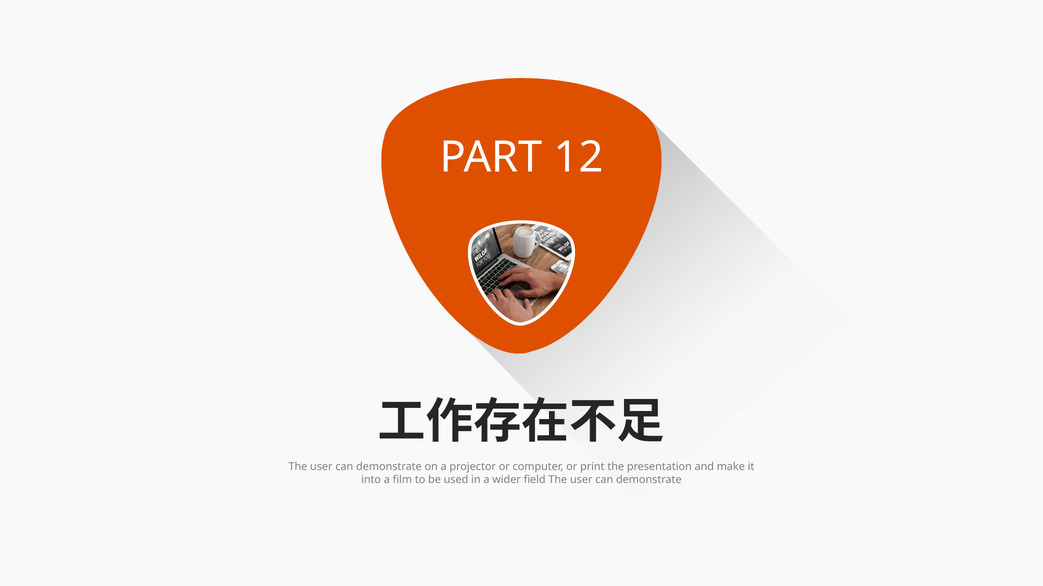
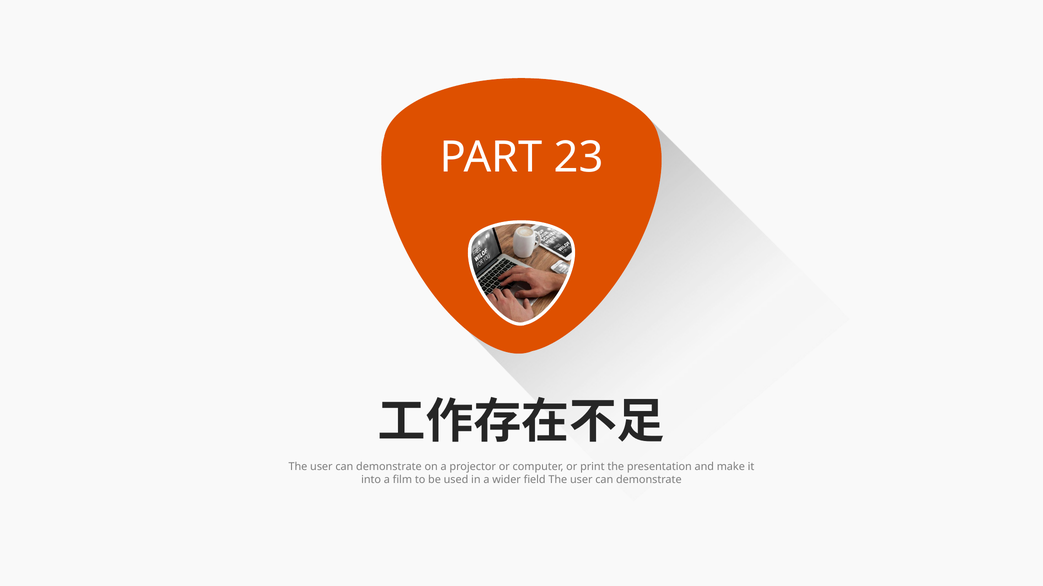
12: 12 -> 23 (579, 158)
